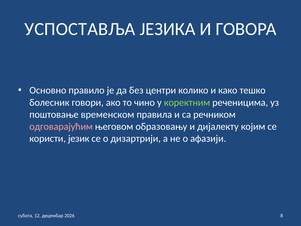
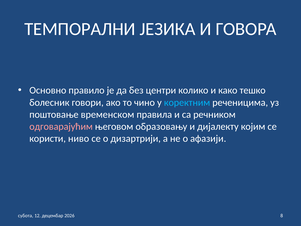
УСПОСТАВЉА: УСПОСТАВЉА -> ТЕМПОРАЛНИ (80, 29)
коректним colour: light green -> light blue (187, 102)
језик: језик -> ниво (79, 138)
